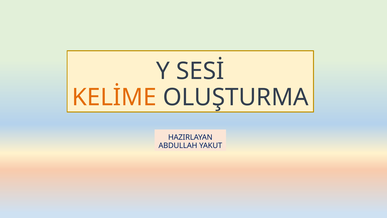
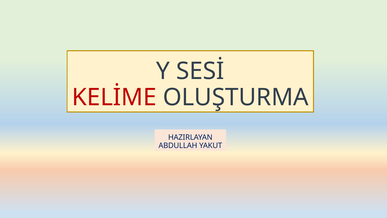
KELİME colour: orange -> red (114, 97)
